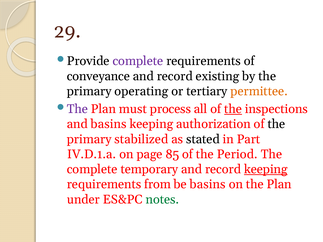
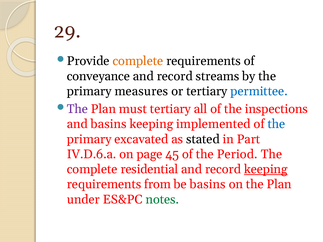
complete colour: purple -> orange (138, 61)
existing: existing -> streams (217, 76)
operating: operating -> measures (141, 91)
permittee colour: orange -> blue (259, 91)
must process: process -> tertiary (170, 109)
the underline: present -> none (233, 109)
authorization: authorization -> implemented (213, 124)
the colour: black -> blue (276, 124)
stabilized: stabilized -> excavated (141, 139)
IV.D.1.a: IV.D.1.a -> IV.D.6.a (92, 154)
85: 85 -> 45 (172, 154)
temporary: temporary -> residential (149, 169)
